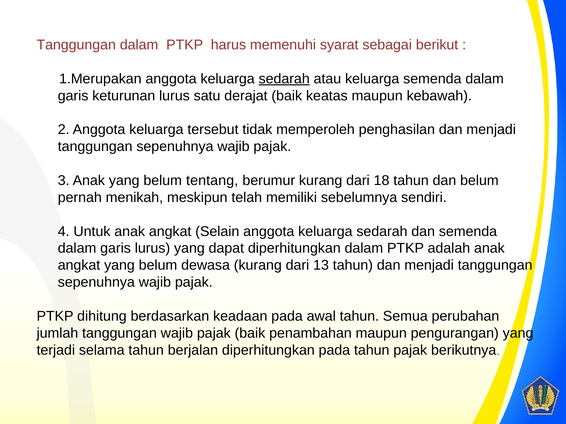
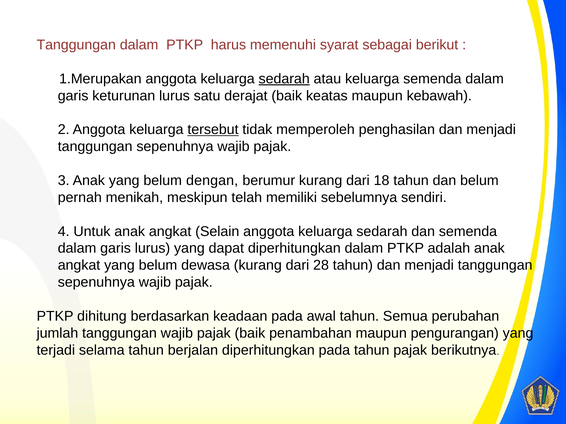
tersebut underline: none -> present (213, 130)
tentang: tentang -> dengan (212, 181)
13: 13 -> 28 (321, 266)
